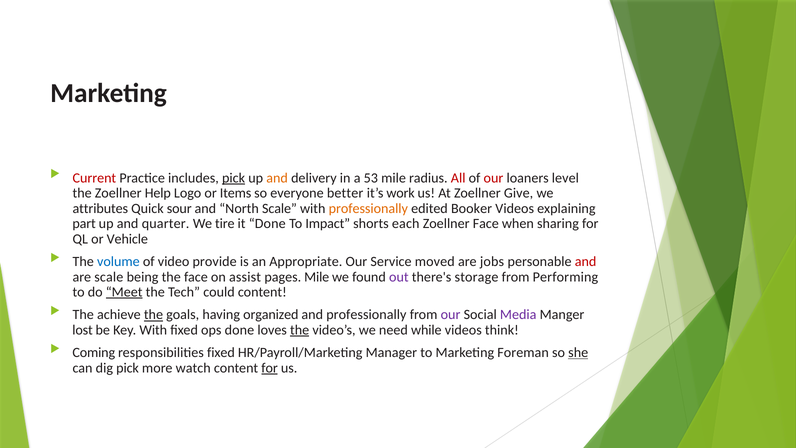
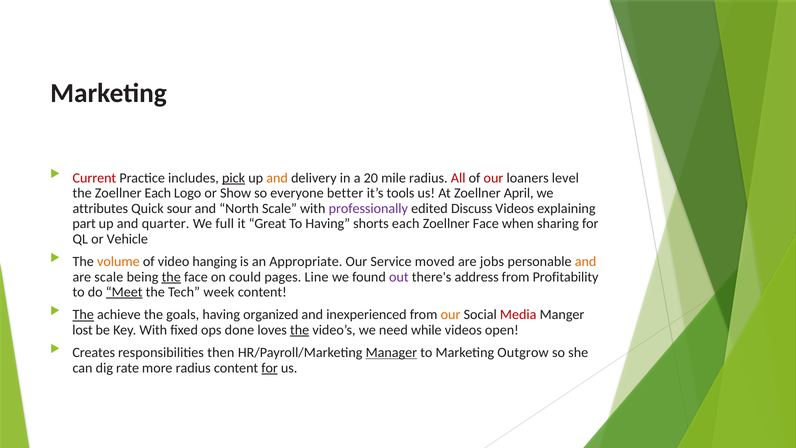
53: 53 -> 20 (371, 178)
Zoellner Help: Help -> Each (158, 193)
Items: Items -> Show (236, 193)
work: work -> tools (401, 193)
Give: Give -> April (519, 193)
professionally colour: orange -> purple (368, 208)
Booker: Booker -> Discuss (472, 208)
tire: tire -> full (225, 224)
it Done: Done -> Great (267, 224)
To Impact: Impact -> Having (328, 224)
volume colour: blue -> orange (118, 261)
provide: provide -> hanging (215, 261)
and colour: red -> orange (586, 261)
the underline: none -> present (171, 277)
assist: assist -> could (245, 277)
pages Mile: Mile -> Line (317, 277)
storage: storage -> address (477, 277)
Performing: Performing -> Profitability (566, 277)
could: could -> week (219, 292)
The underline: none -> present (83, 315)
the underline: present -> none (153, 315)
and professionally: professionally -> inexperienced (366, 315)
our colour: purple -> orange (451, 315)
Media colour: purple -> red (518, 315)
think: think -> open (502, 330)
Coming: Coming -> Creates (94, 353)
responsibilities fixed: fixed -> then (221, 353)
Manager underline: none -> present (391, 353)
Foreman: Foreman -> Outgrow (523, 353)
she underline: present -> none (578, 353)
dig pick: pick -> rate (128, 368)
more watch: watch -> radius (193, 368)
